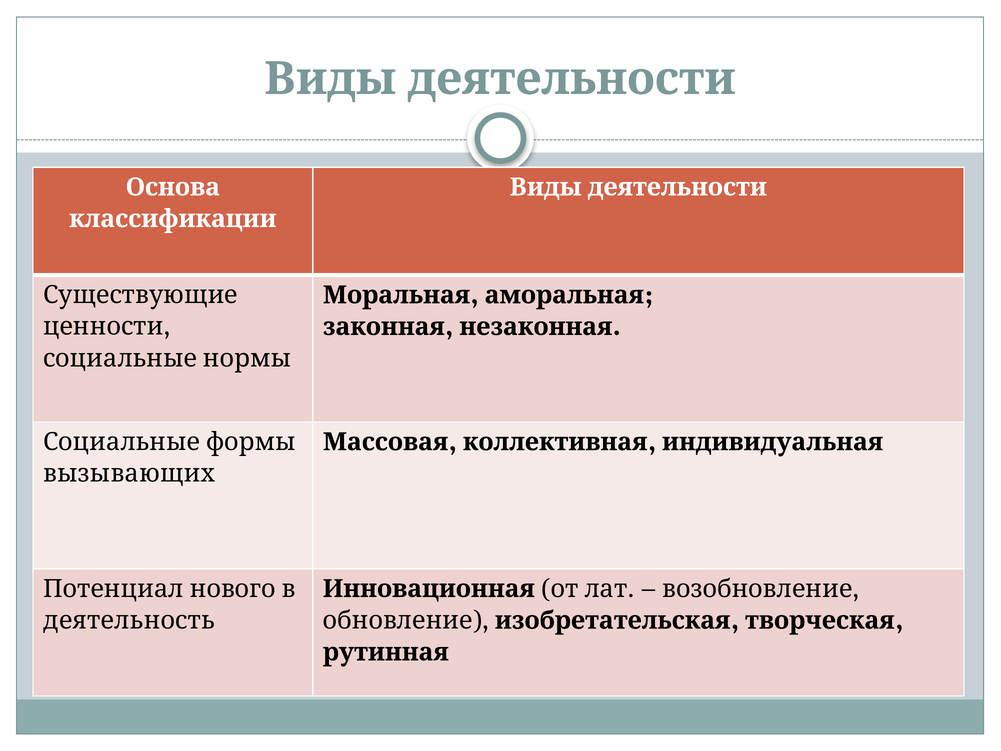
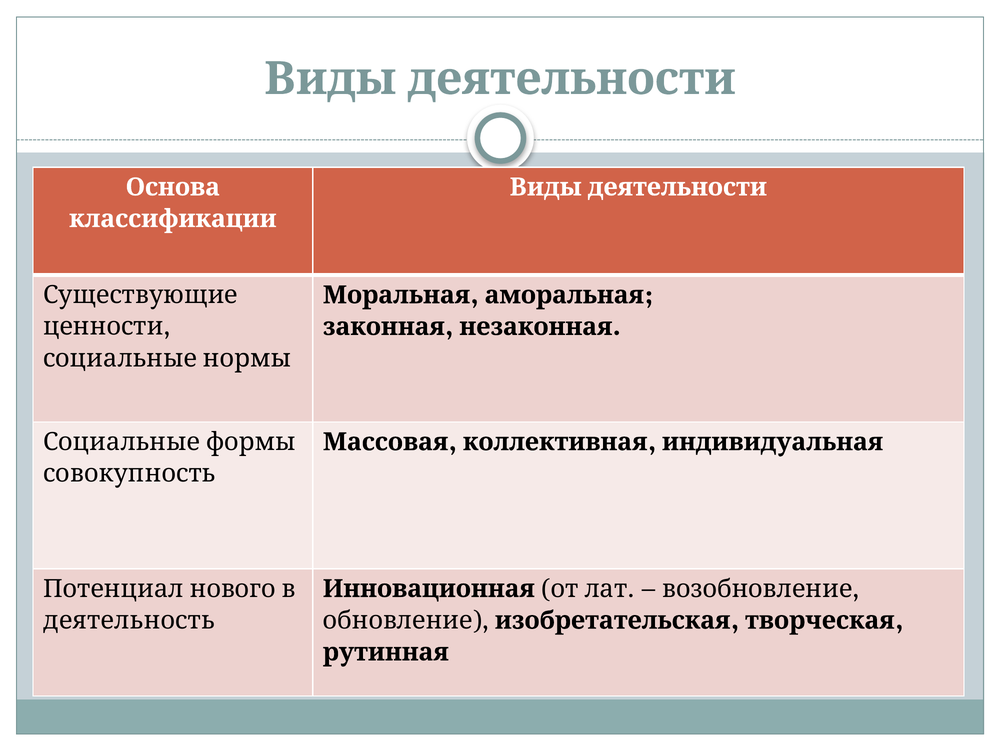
вызывающих: вызывающих -> совокупность (129, 474)
